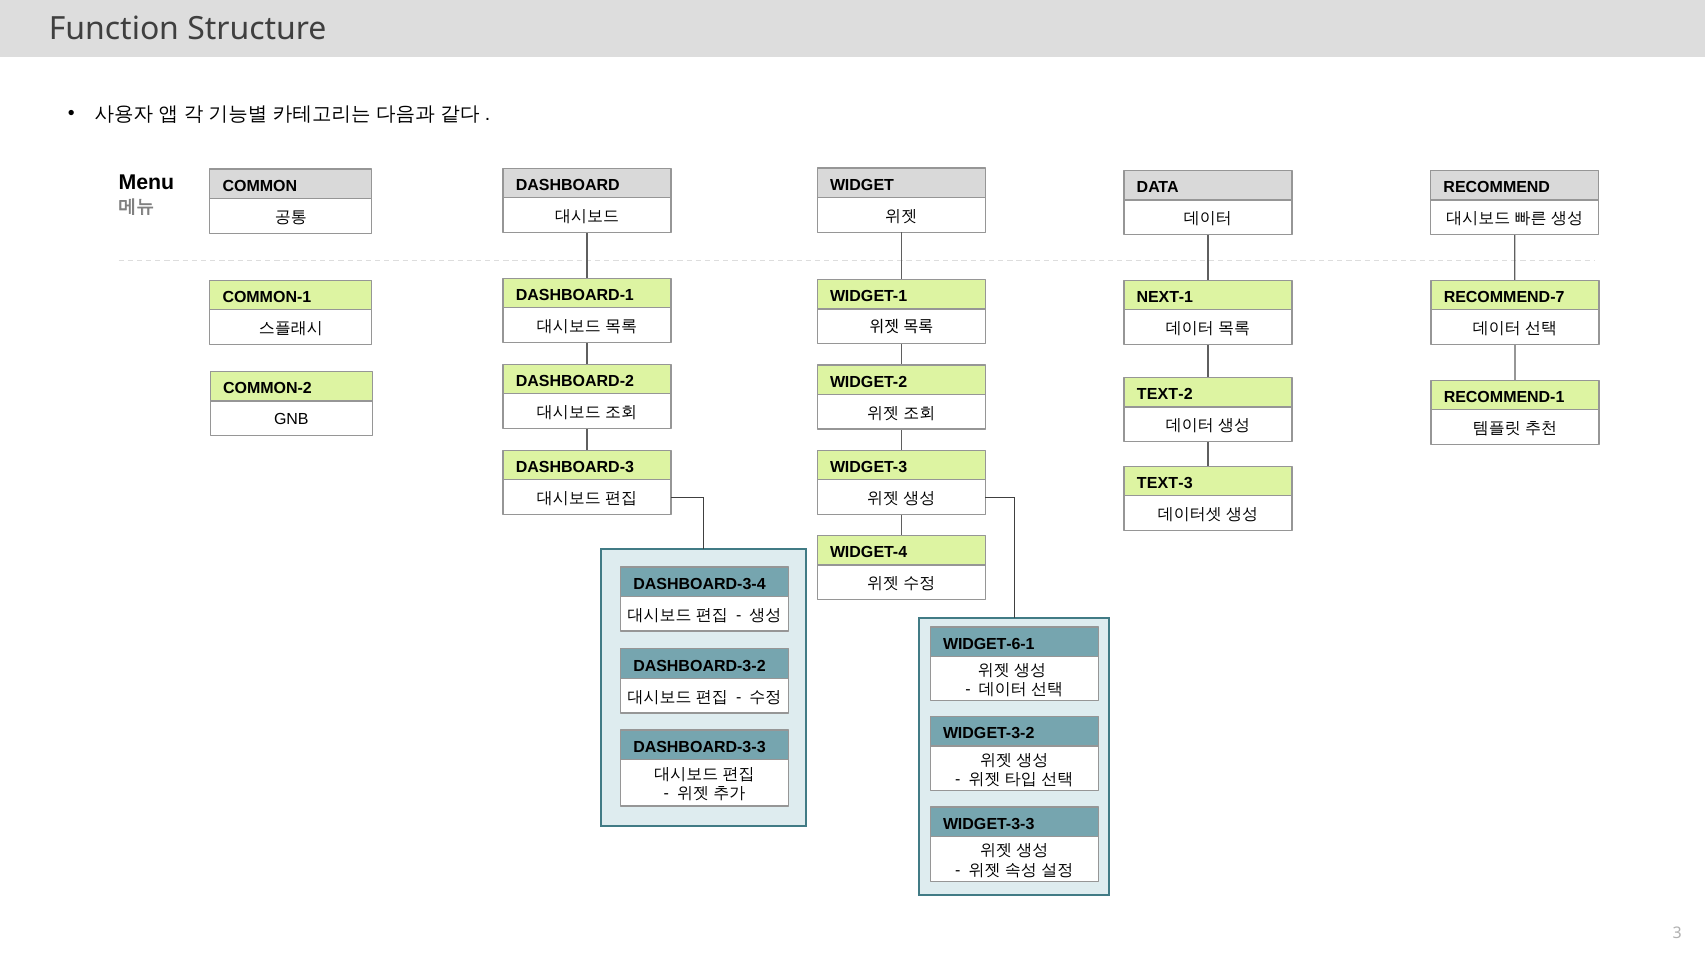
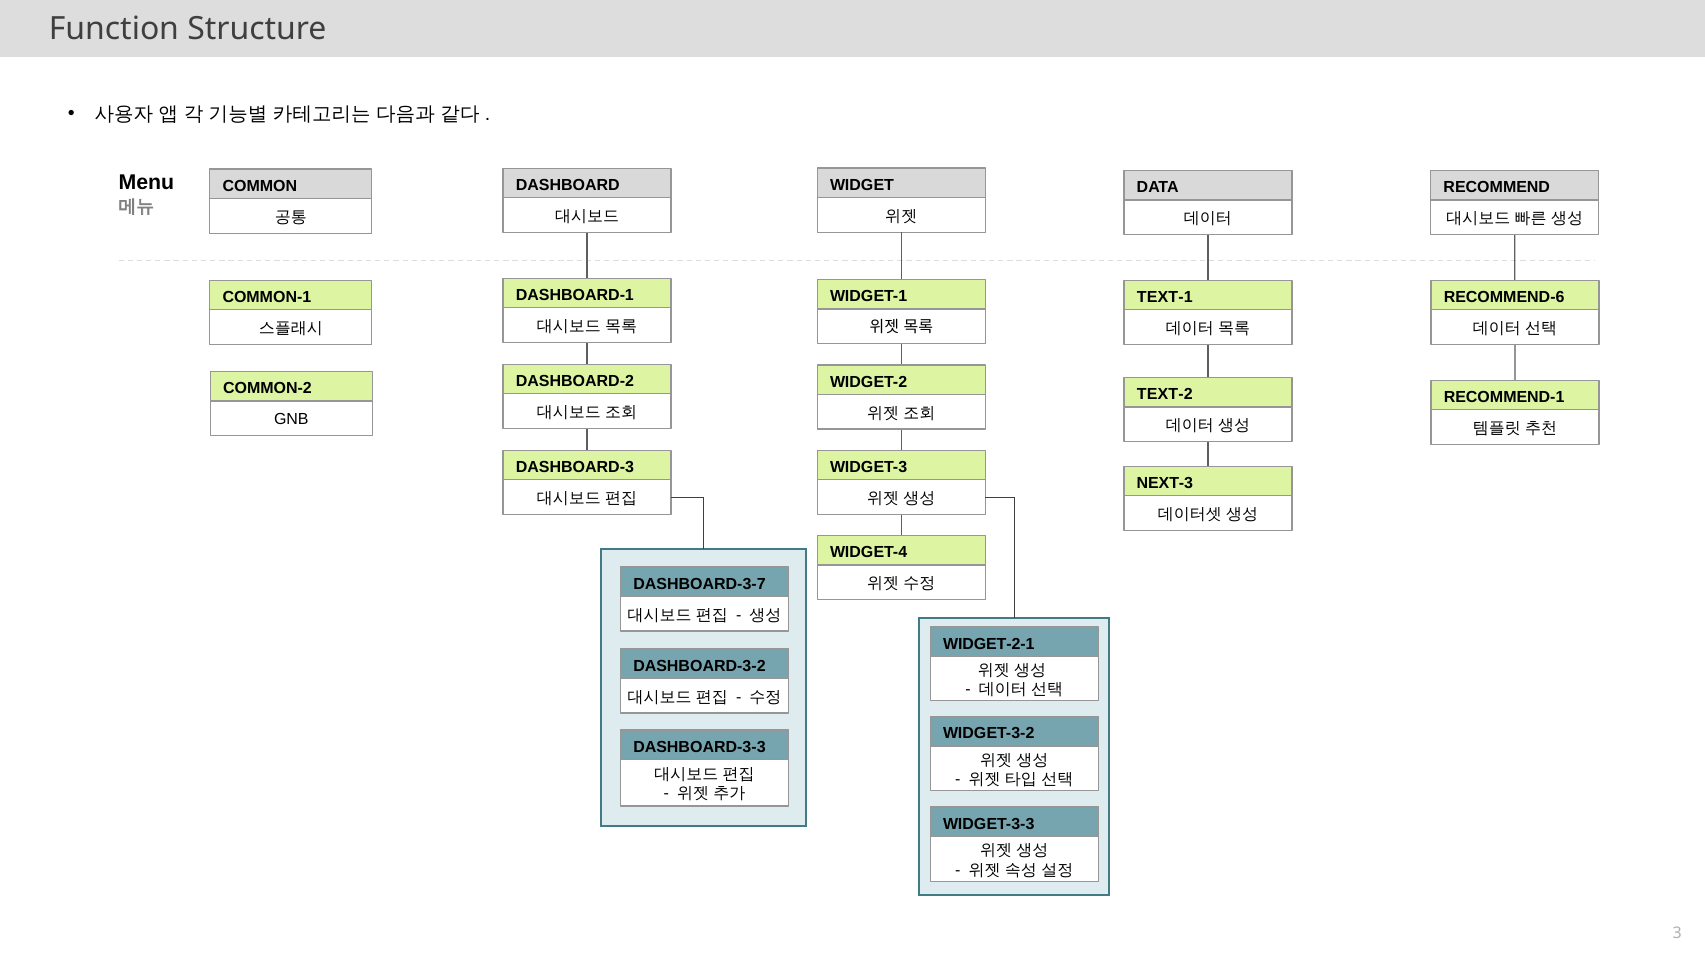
NEXT-1: NEXT-1 -> TEXT-1 (1165, 297)
RECOMMEND-7: RECOMMEND-7 -> RECOMMEND-6 (1504, 297)
TEXT-3: TEXT-3 -> NEXT-3 (1165, 483)
DASHBOARD-3-4: DASHBOARD-3-4 -> DASHBOARD-3-7 (699, 584)
WIDGET-6-1: WIDGET-6-1 -> WIDGET-2-1 (989, 644)
